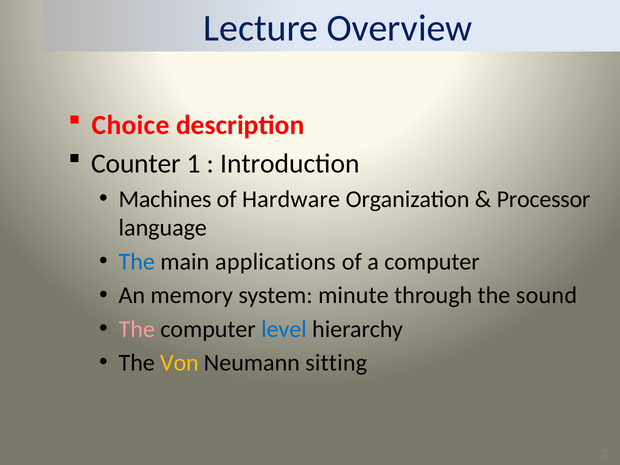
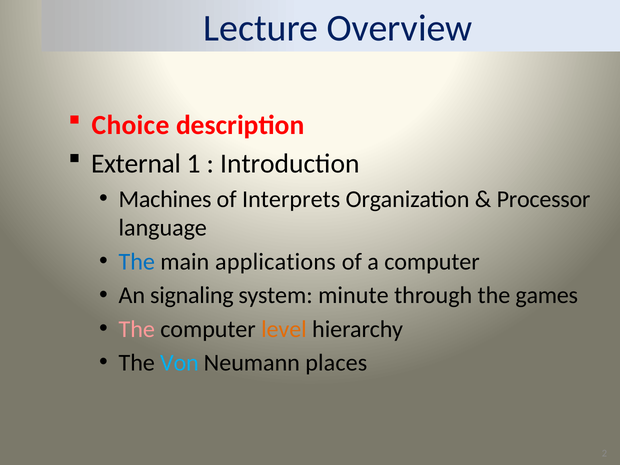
Counter: Counter -> External (136, 164)
Hardware: Hardware -> Interprets (291, 199)
memory: memory -> signaling (192, 295)
sound: sound -> games (547, 295)
level colour: blue -> orange (284, 329)
Von colour: yellow -> light blue (179, 363)
sitting: sitting -> places (336, 363)
